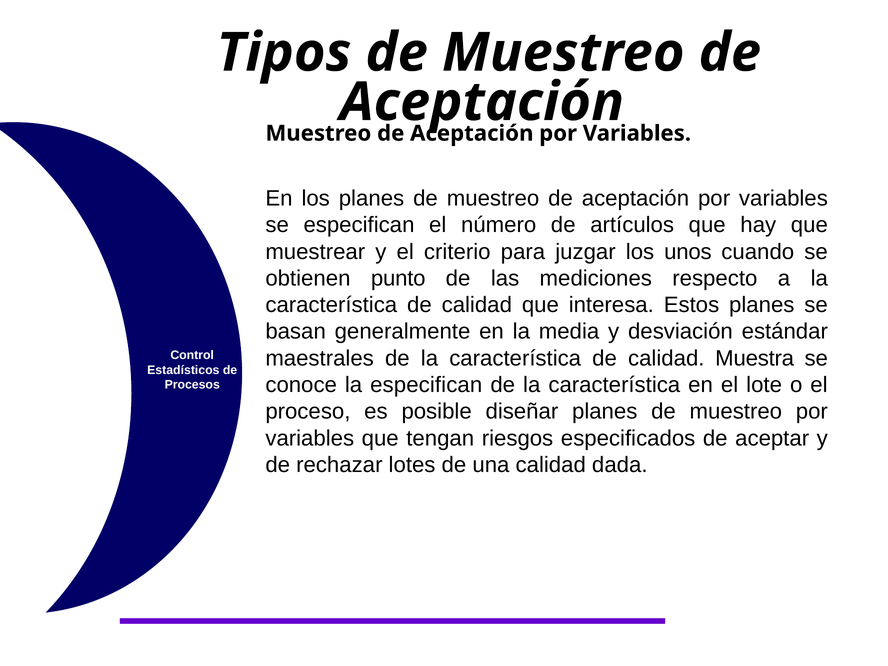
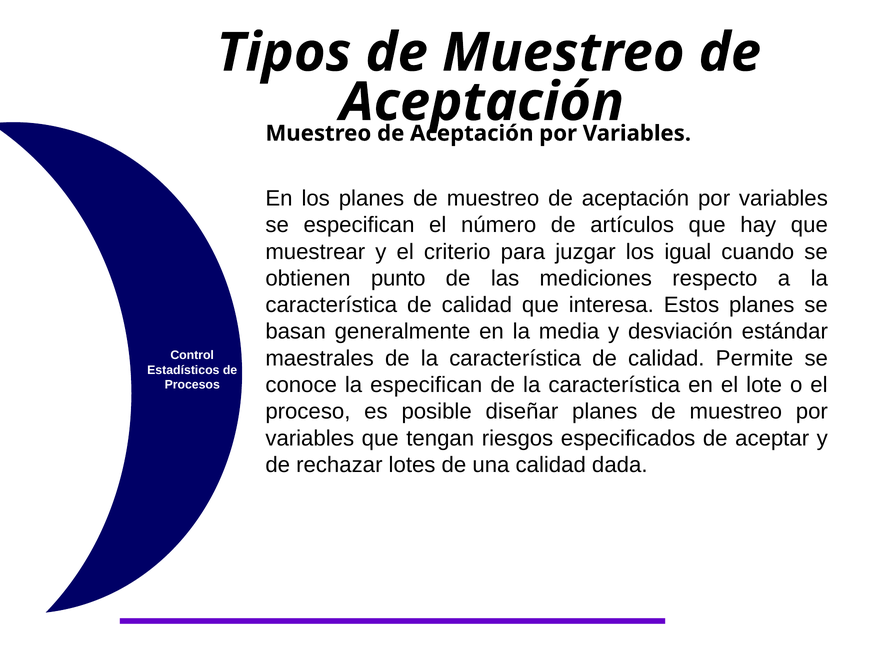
unos: unos -> igual (688, 252)
Muestra: Muestra -> Permite (754, 358)
